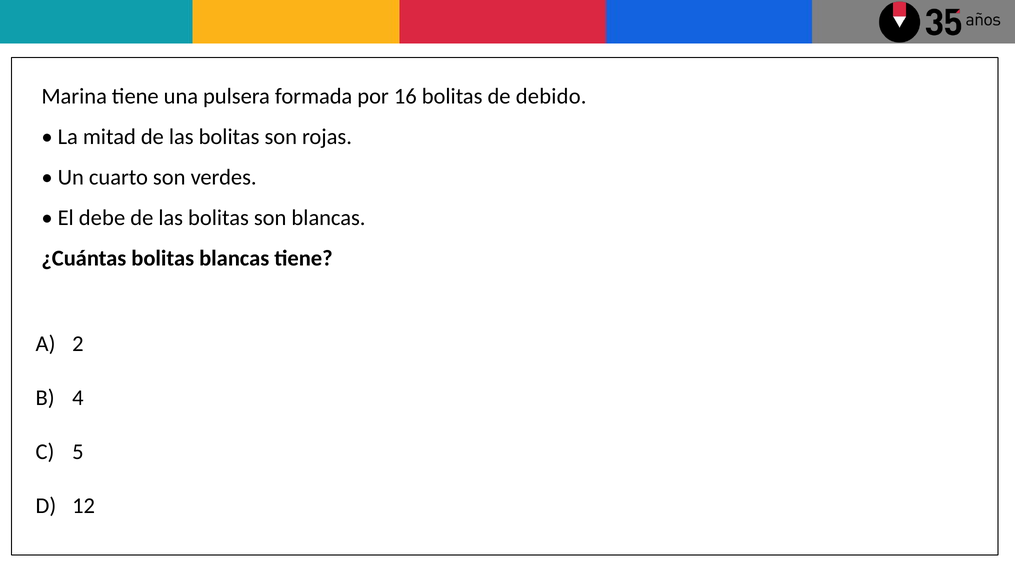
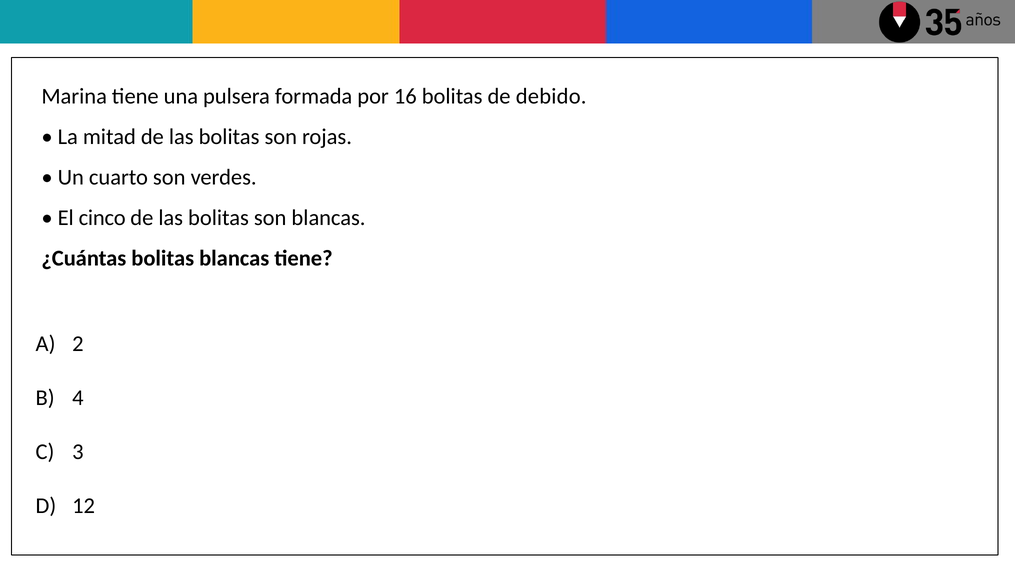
debe: debe -> cinco (102, 218)
5: 5 -> 3 (78, 452)
